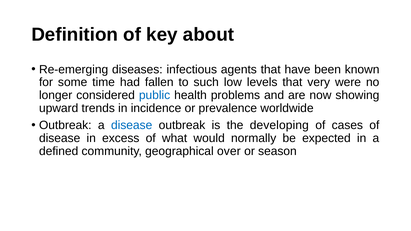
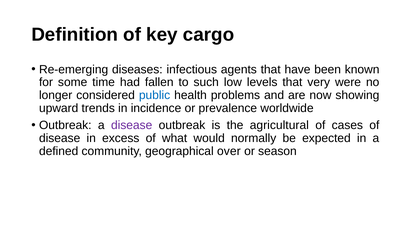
about: about -> cargo (209, 35)
disease colour: blue -> purple (132, 125)
developing: developing -> agricultural (279, 125)
